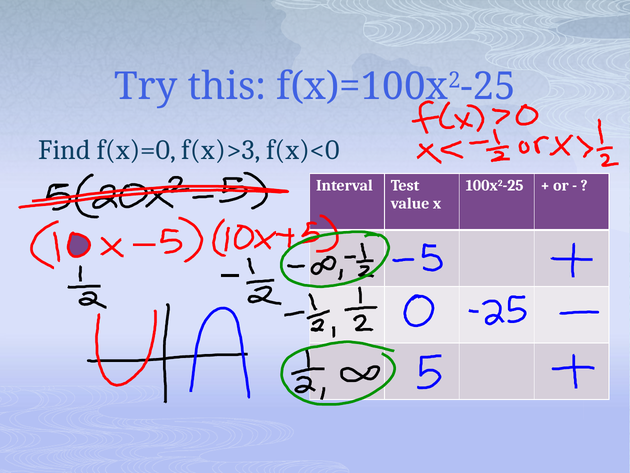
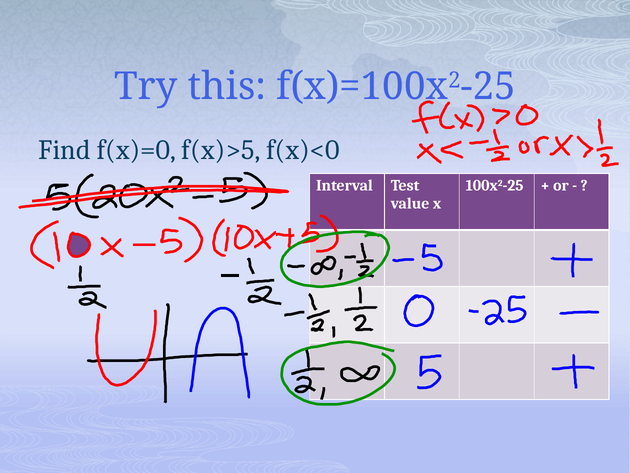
f(x)>3: f(x)>3 -> f(x)>5 (221, 150)
